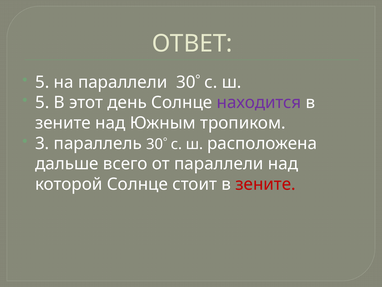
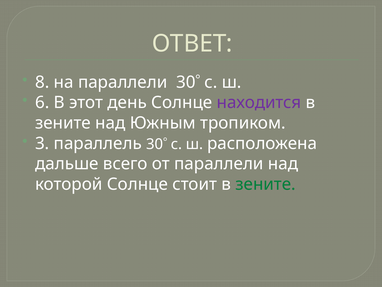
5: 5 -> 8 (42, 82)
5: 5 -> 6 (42, 102)
зените colour: red -> green (266, 184)
